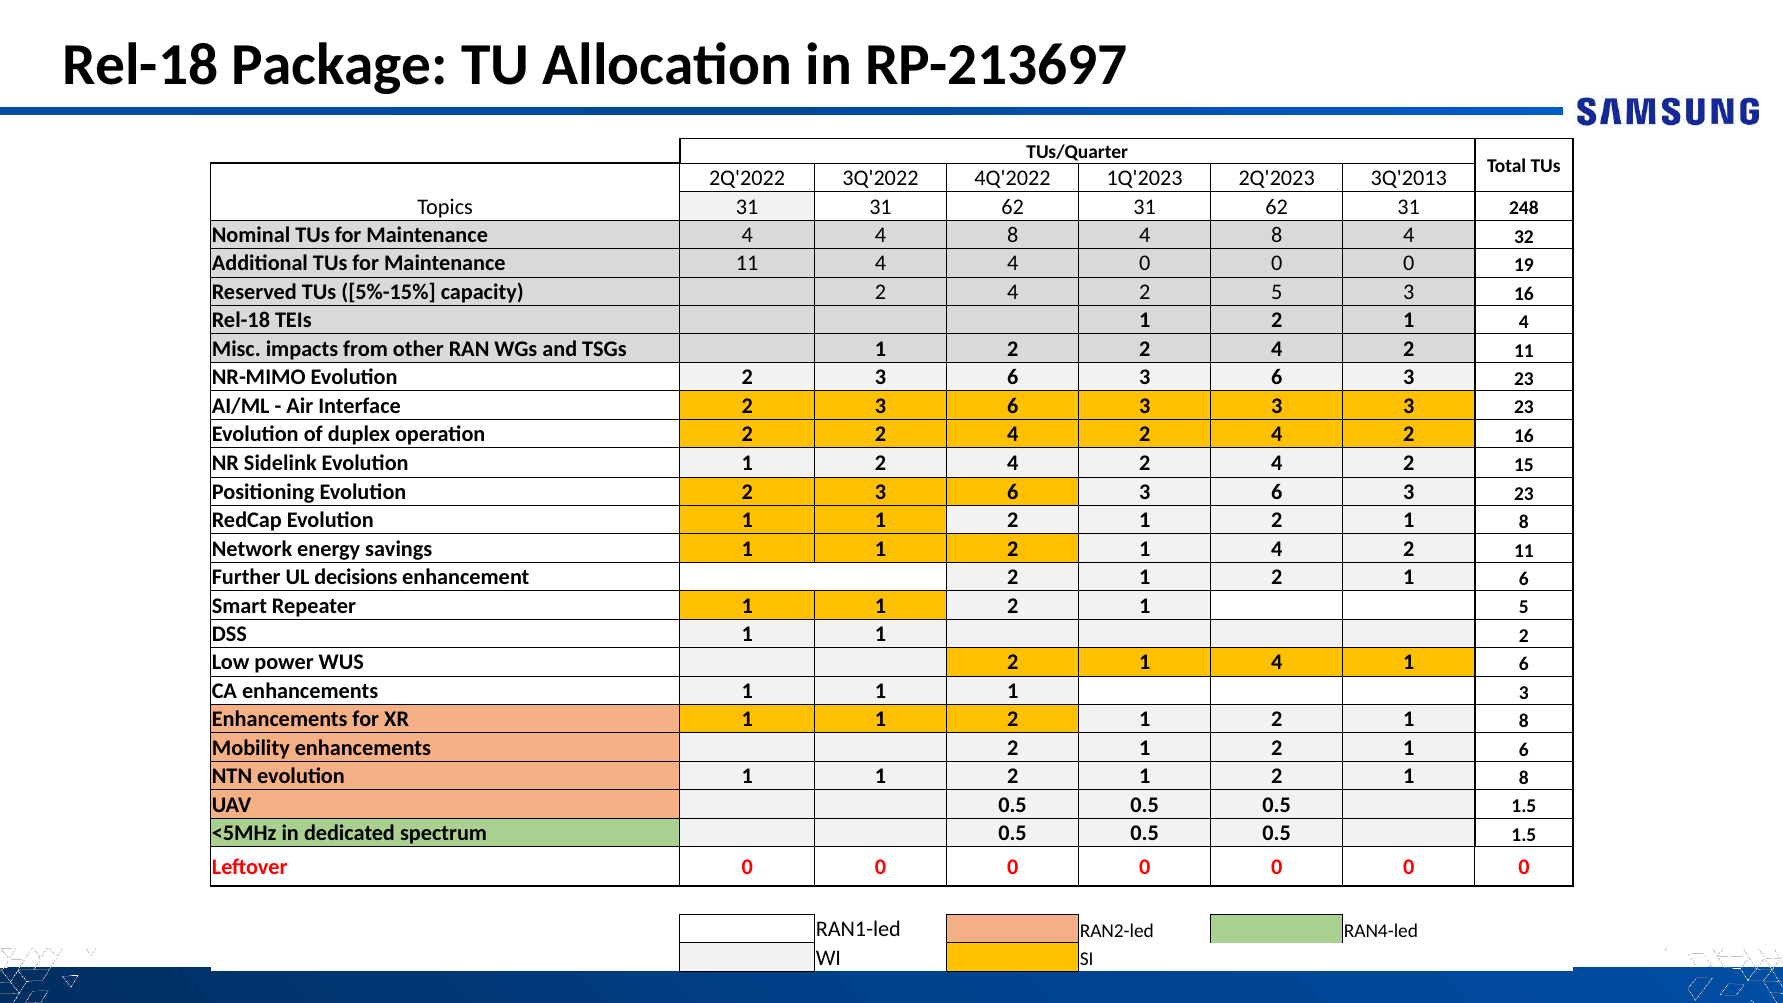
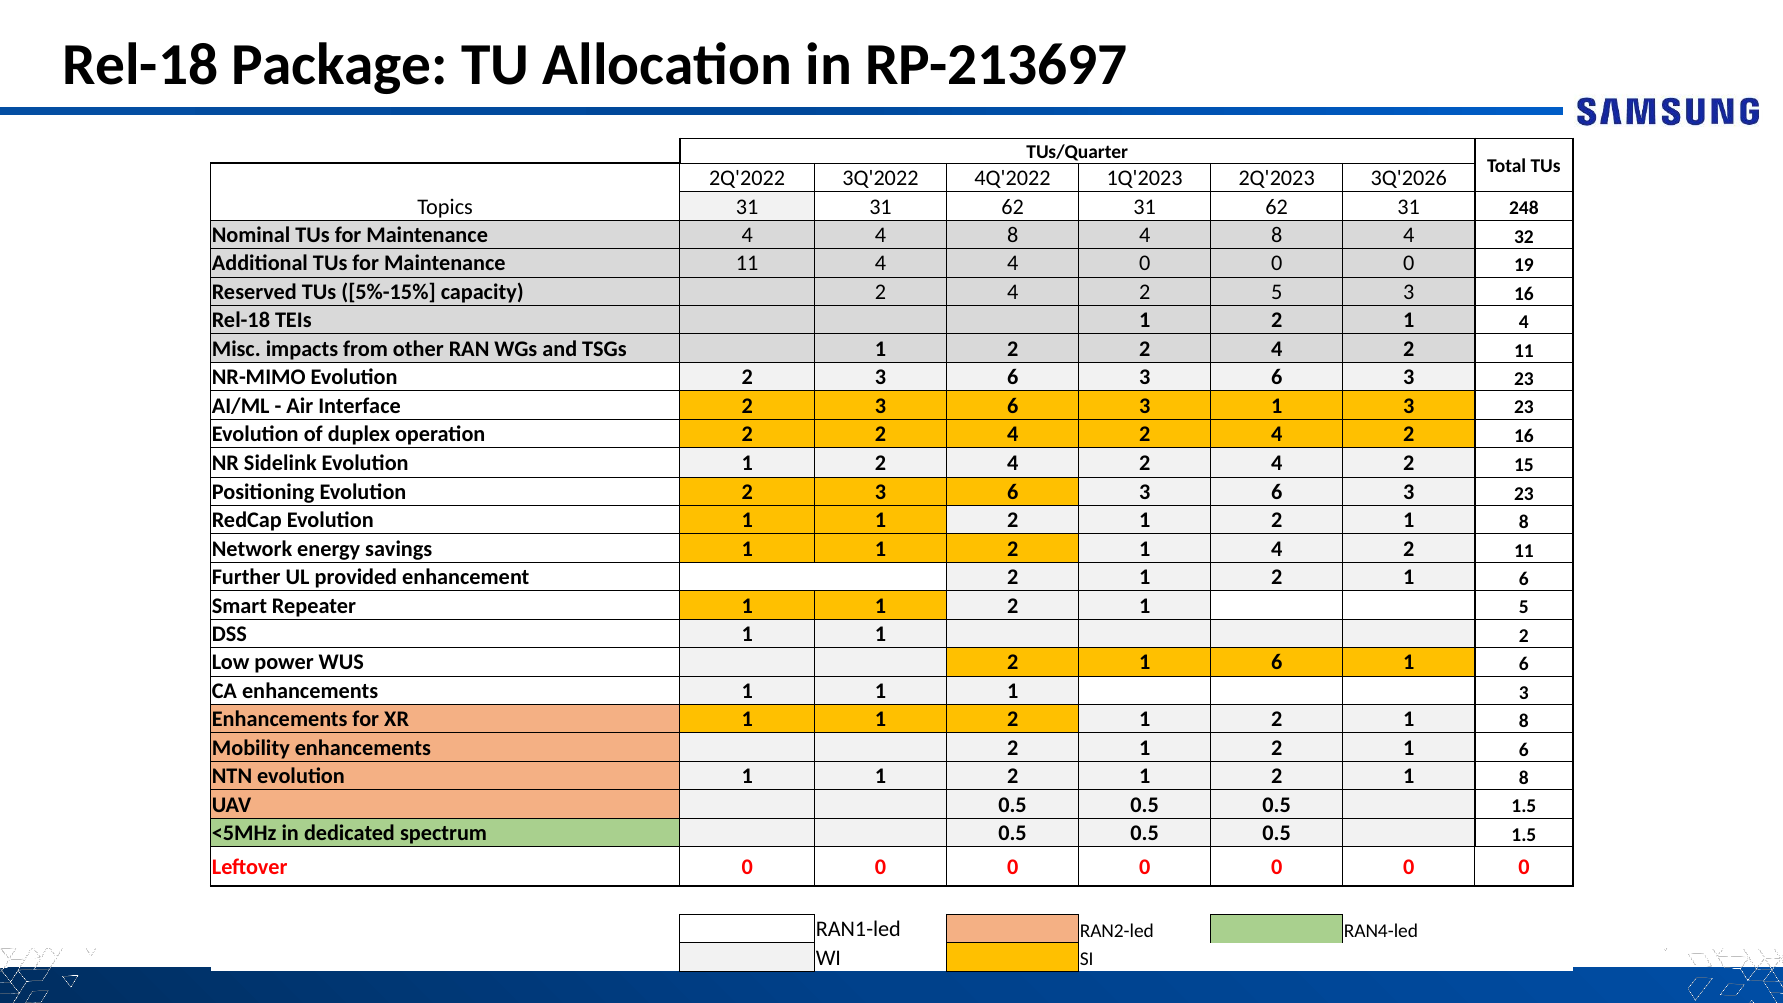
3Q'2013: 3Q'2013 -> 3Q'2026 (1409, 178)
6 3 3: 3 -> 1 (1277, 406)
decisions: decisions -> provided (356, 577)
WUS 2 1 4: 4 -> 6 (1277, 663)
